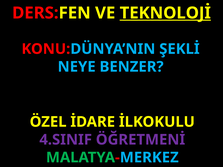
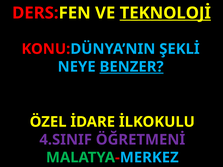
BENZER underline: none -> present (132, 67)
